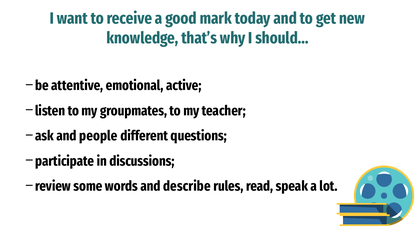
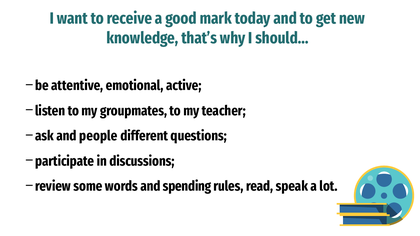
describe: describe -> spending (187, 186)
